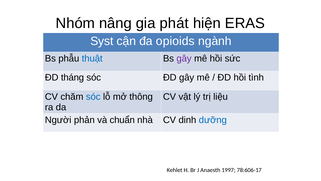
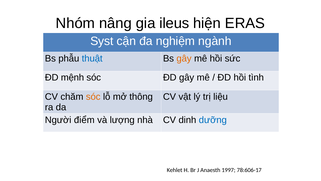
phát: phát -> ileus (174, 23)
opioids: opioids -> nghiệm (175, 41)
gây colour: purple -> orange (184, 58)
tháng: tháng -> mệnh (72, 77)
sóc colour: blue -> orange (93, 96)
phản: phản -> điểm (84, 120)
chuẩn: chuẩn -> lượng (122, 120)
